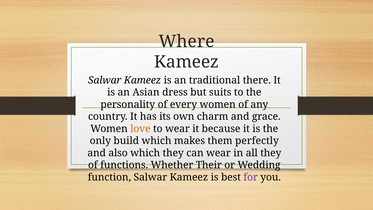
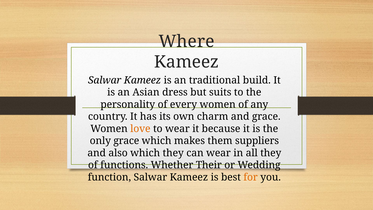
there: there -> build (257, 80)
only build: build -> grace (126, 141)
perfectly: perfectly -> suppliers (257, 141)
for colour: purple -> orange (251, 177)
